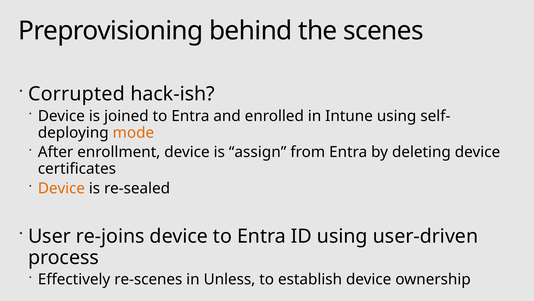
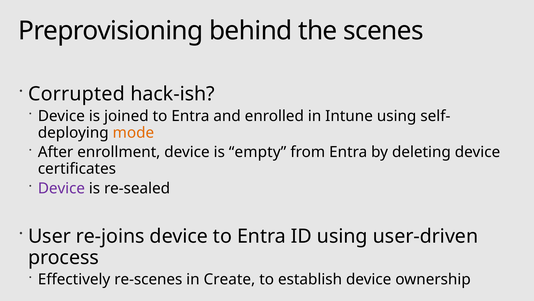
assign: assign -> empty (258, 152)
Device colour: orange -> purple (61, 188)
Unless: Unless -> Create (229, 279)
